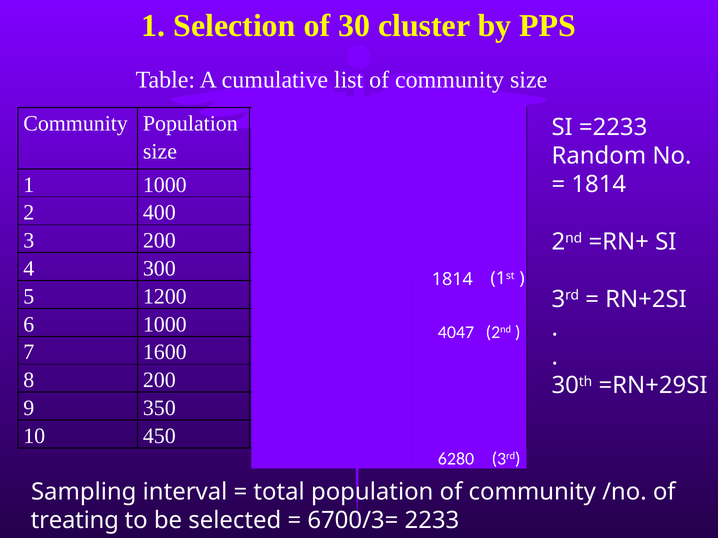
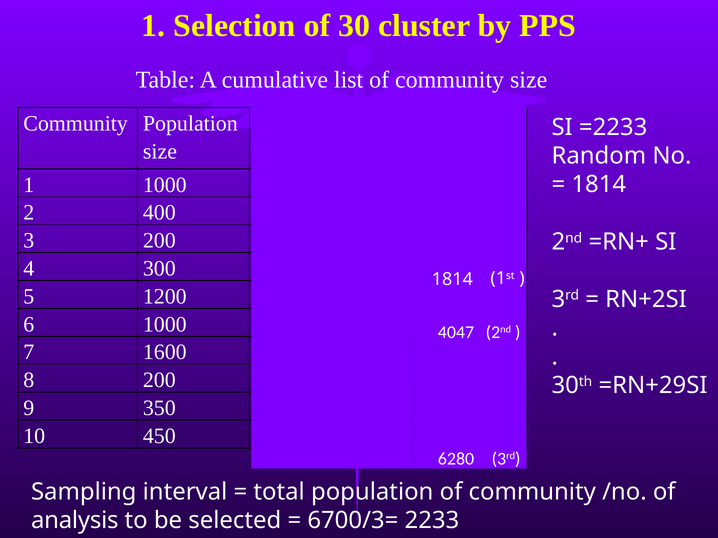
treating: treating -> analysis (75, 521)
